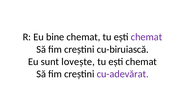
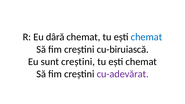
bine: bine -> dâră (55, 37)
chemat colour: purple -> blue (147, 37)
sunt lovește: lovește -> creștini (78, 62)
